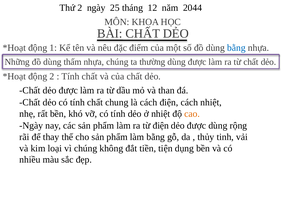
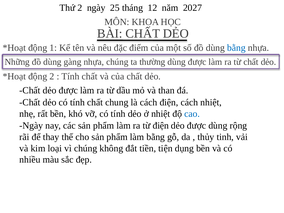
2044: 2044 -> 2027 (192, 8)
thấm: thấm -> gàng (73, 62)
cao colour: orange -> blue (192, 114)
